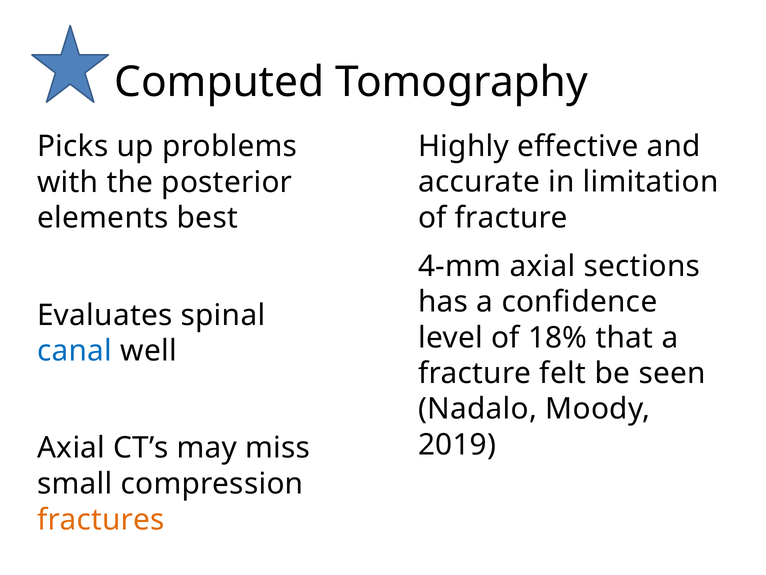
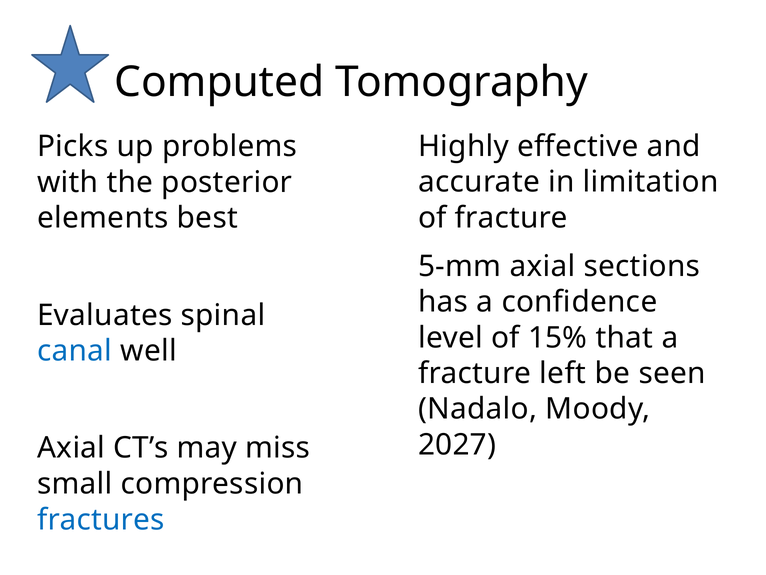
4-mm: 4-mm -> 5-mm (460, 266)
18%: 18% -> 15% (558, 337)
felt: felt -> left (563, 373)
2019: 2019 -> 2027 (457, 444)
fractures colour: orange -> blue (101, 519)
